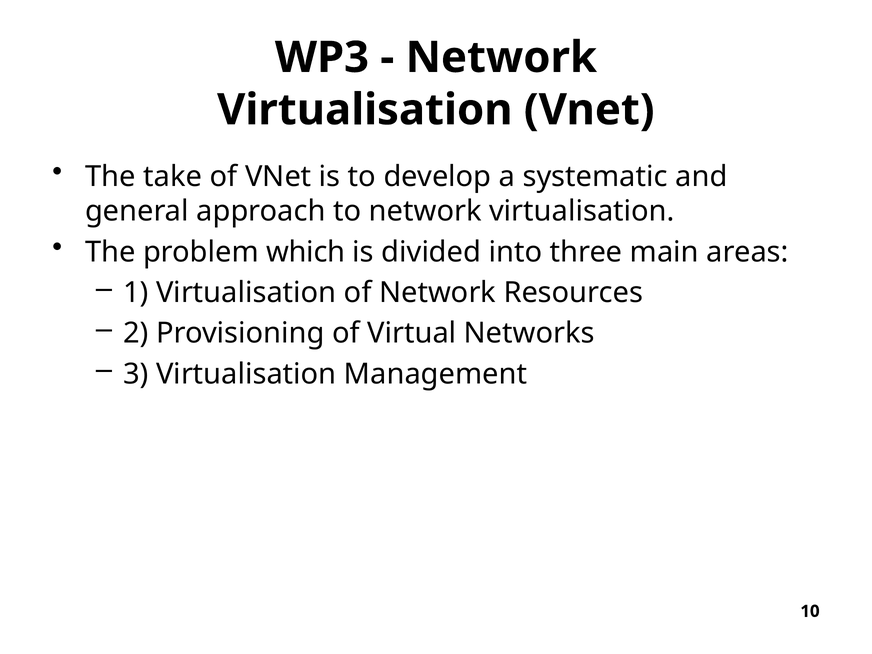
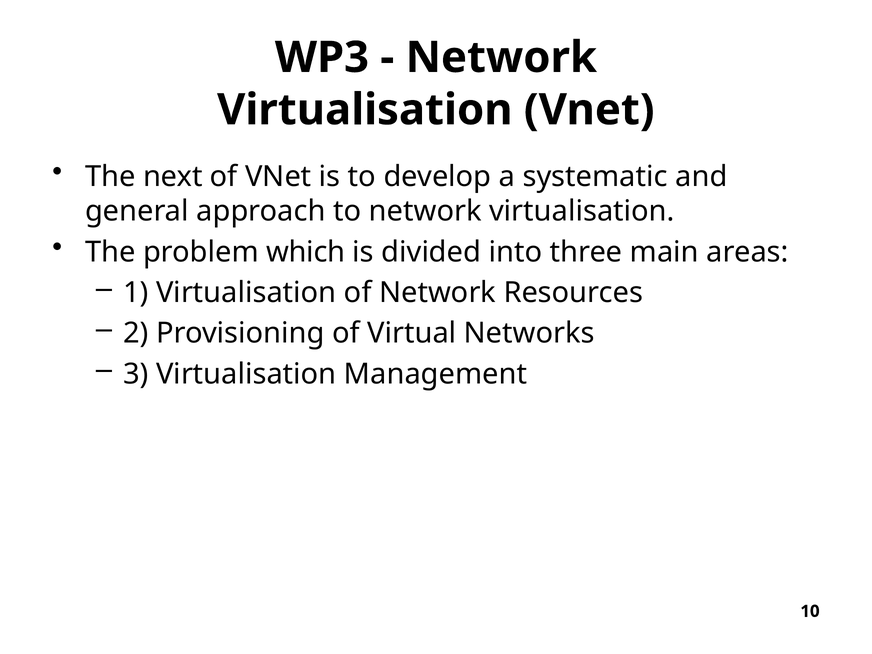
take: take -> next (173, 176)
